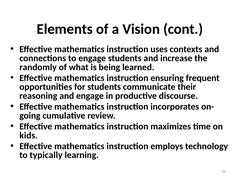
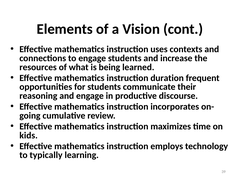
randomly: randomly -> resources (38, 67)
ensuring: ensuring -> duration (167, 78)
